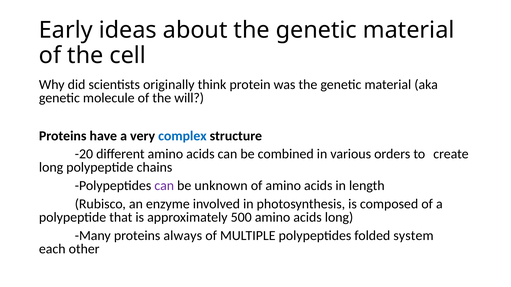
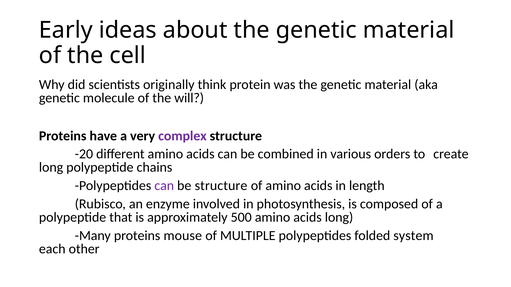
complex colour: blue -> purple (182, 136)
be unknown: unknown -> structure (221, 186)
always: always -> mouse (183, 236)
